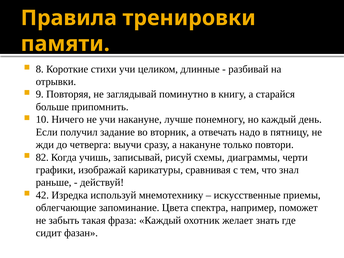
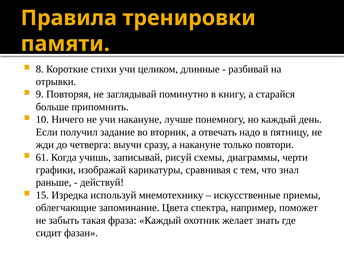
82: 82 -> 61 (42, 157)
42: 42 -> 15 (42, 195)
